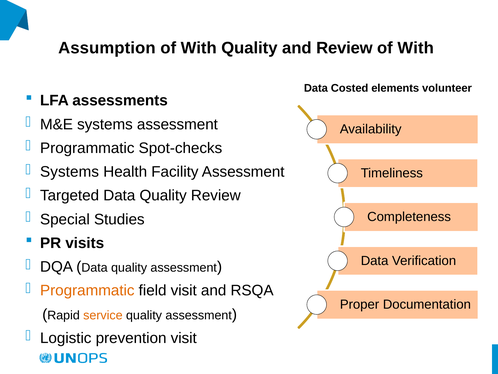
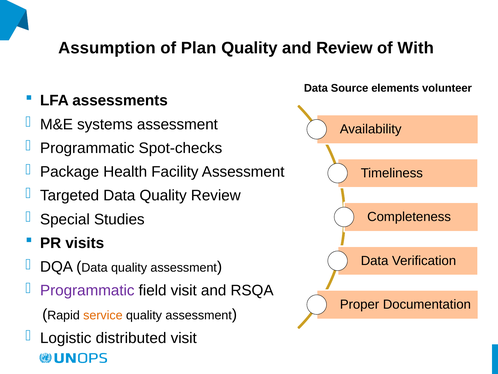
With: With -> Plan (199, 48)
Costed: Costed -> Source (350, 88)
Systems: Systems -> Package (70, 172)
Programmatic colour: orange -> purple (87, 290)
prevention: prevention -> distributed (131, 338)
